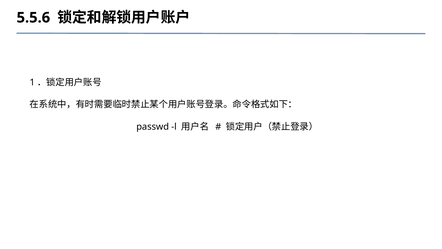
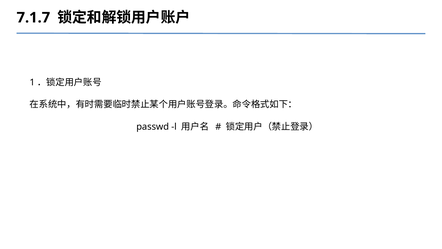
5.5.6: 5.5.6 -> 7.1.7 (33, 18)
